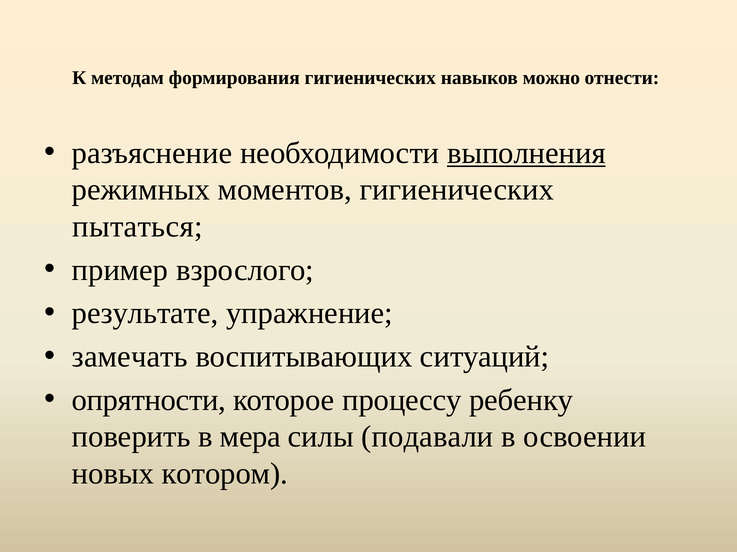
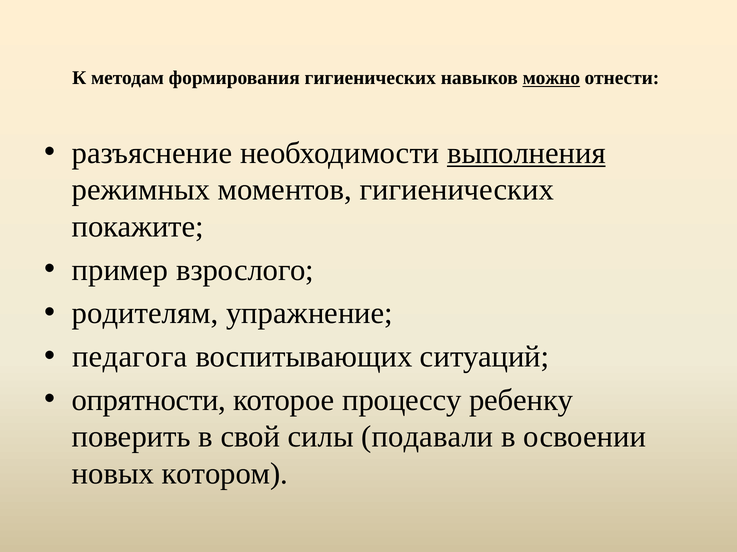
можно underline: none -> present (551, 78)
пытаться: пытаться -> покажите (138, 227)
результате: результате -> родителям (145, 314)
замечать: замечать -> педагога (130, 357)
мера: мера -> свой (250, 437)
